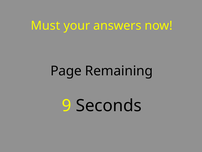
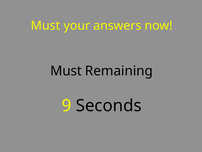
Page: Page -> Must (66, 71)
